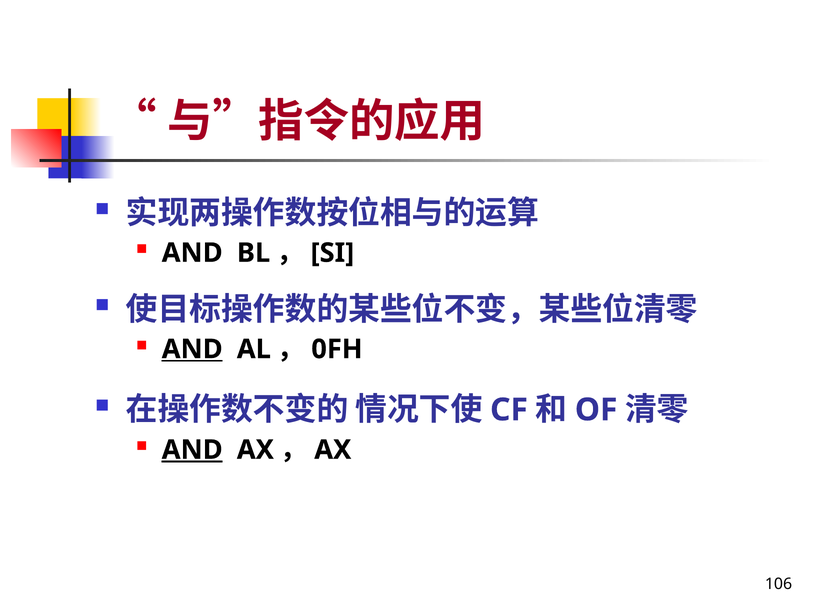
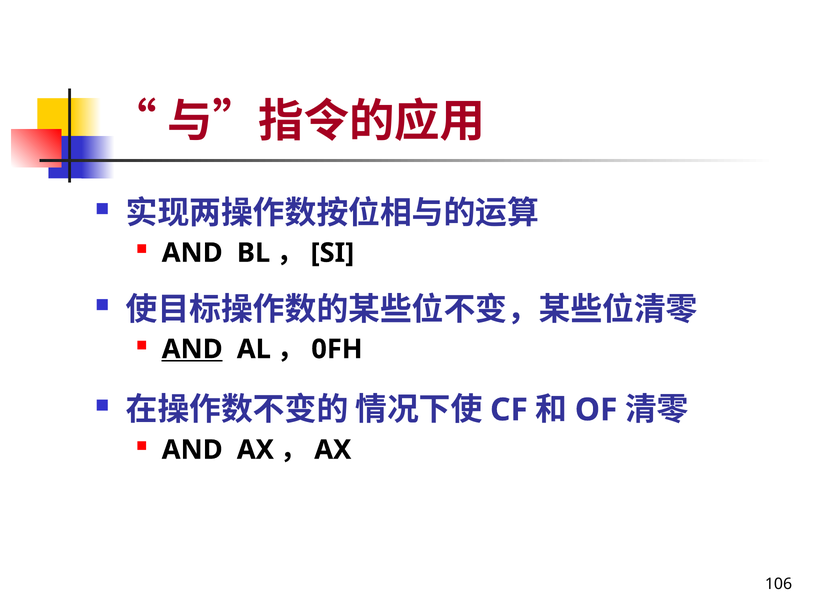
AND underline: present -> none (192, 450)
